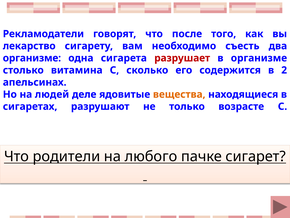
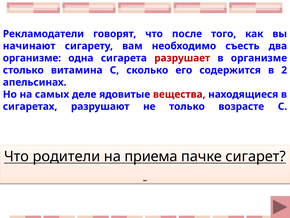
лекарство: лекарство -> начинают (29, 46)
людей: людей -> самых (52, 94)
вещества colour: orange -> red (179, 94)
любого: любого -> приема (151, 156)
